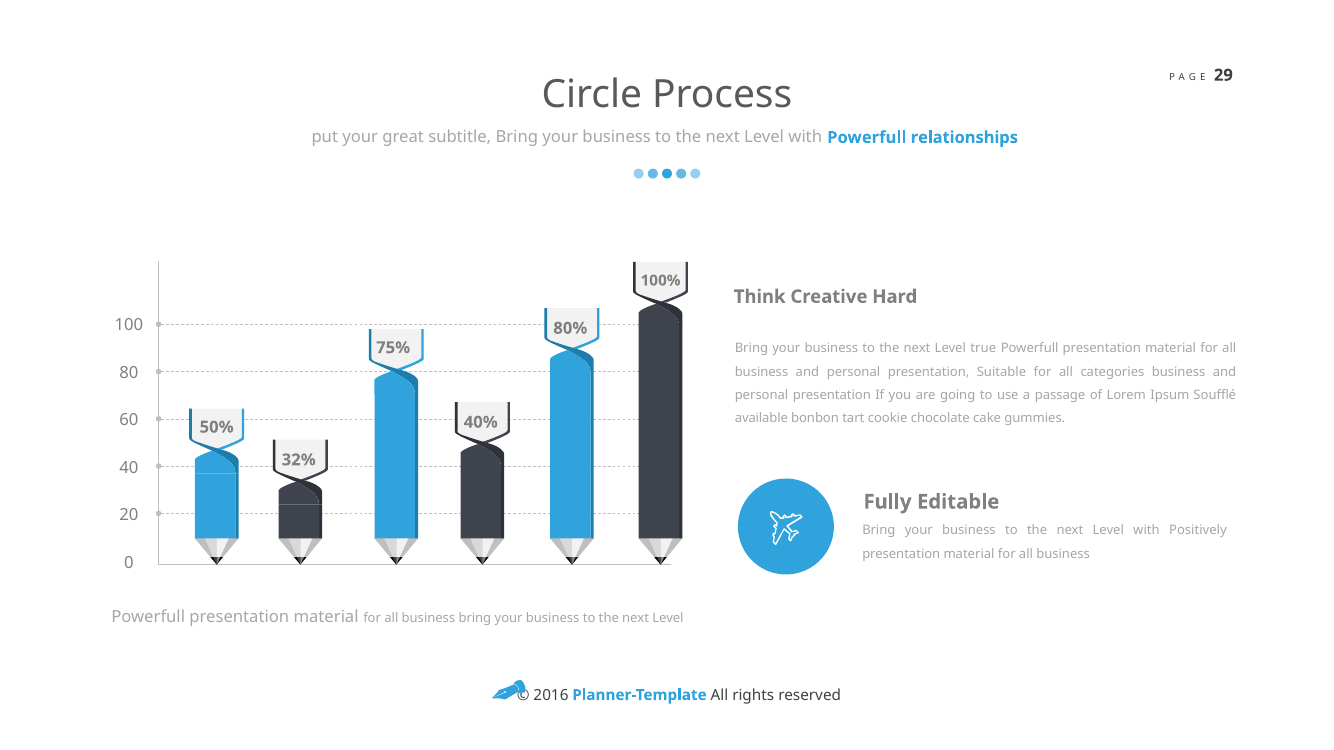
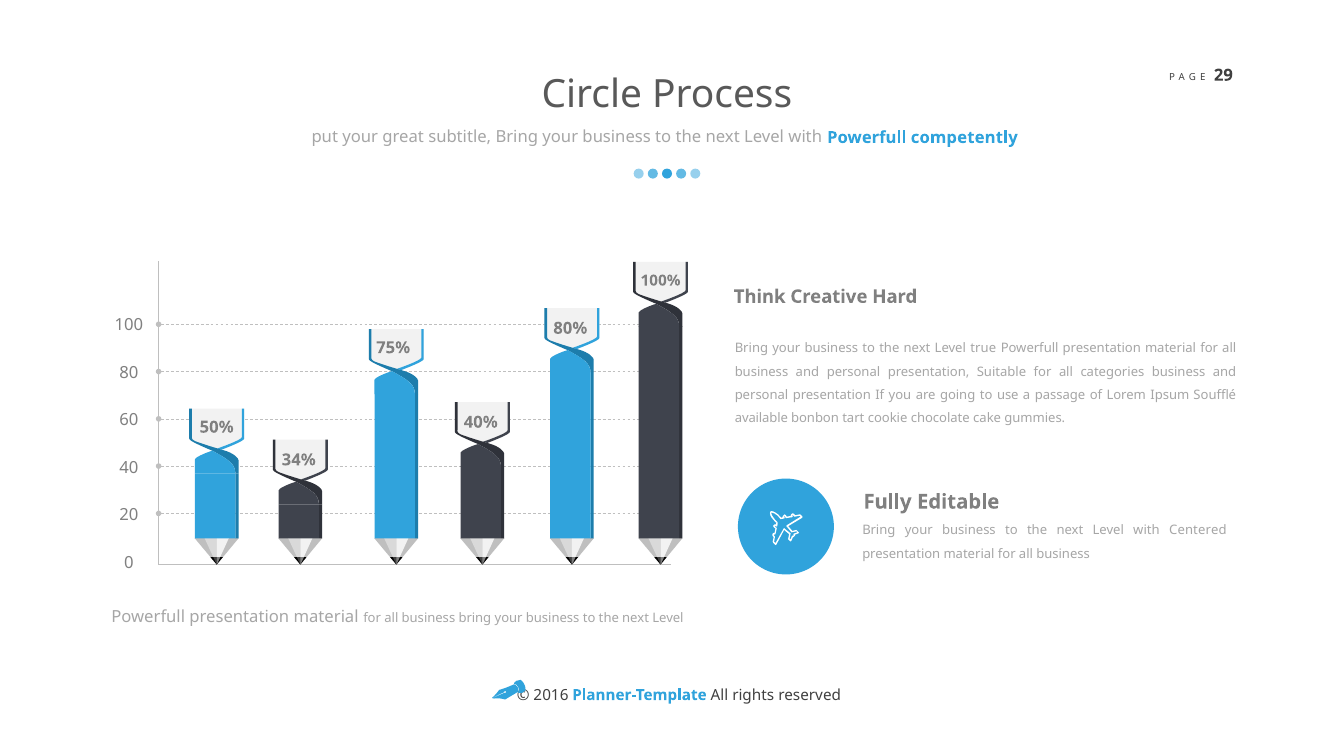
relationships: relationships -> competently (964, 138)
32%: 32% -> 34% (299, 460)
Positively: Positively -> Centered (1198, 531)
